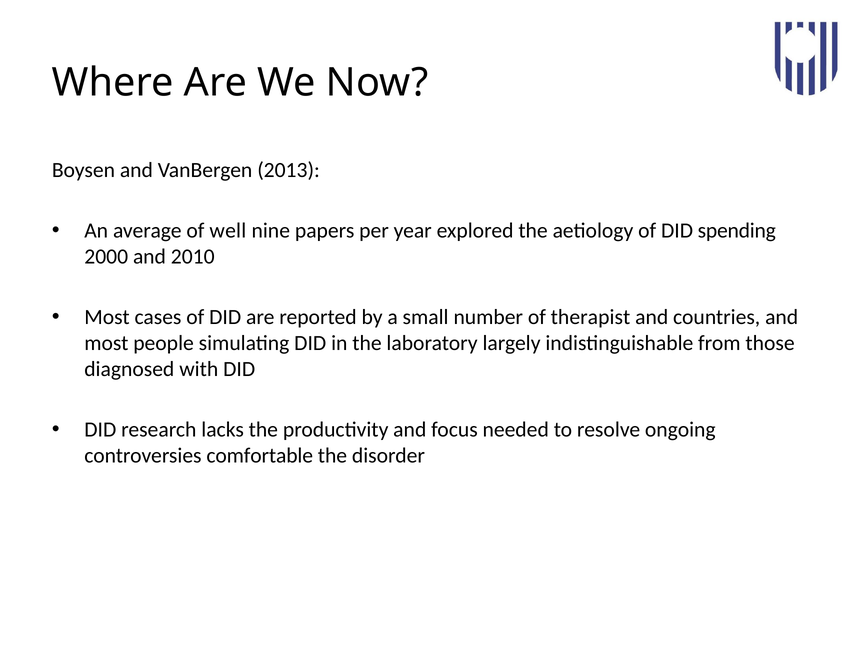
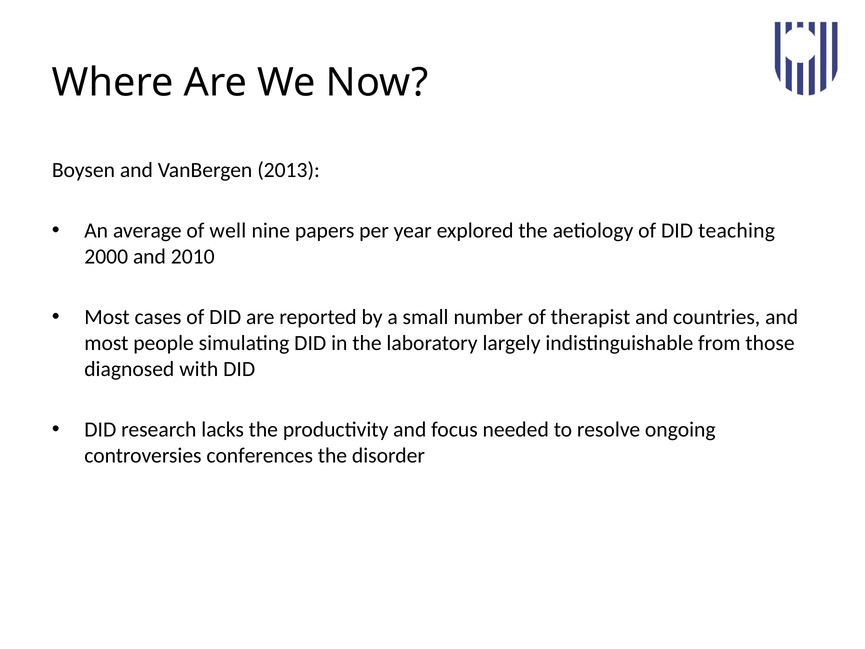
spending: spending -> teaching (737, 231)
comfortable: comfortable -> conferences (260, 456)
